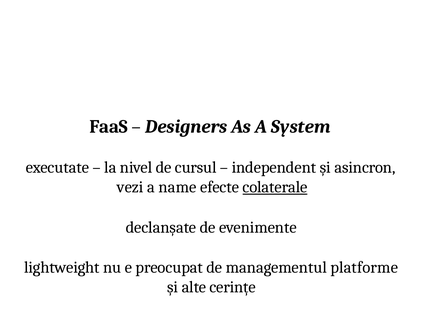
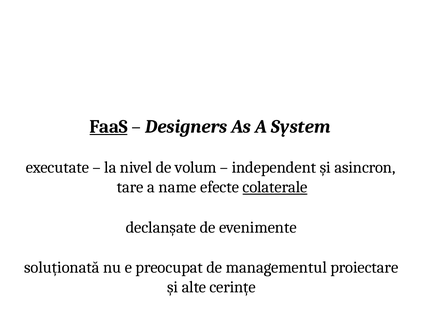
FaaS underline: none -> present (109, 126)
cursul: cursul -> volum (196, 167)
vezi: vezi -> tare (130, 187)
lightweight: lightweight -> soluționată (62, 267)
platforme: platforme -> proiectare (364, 267)
